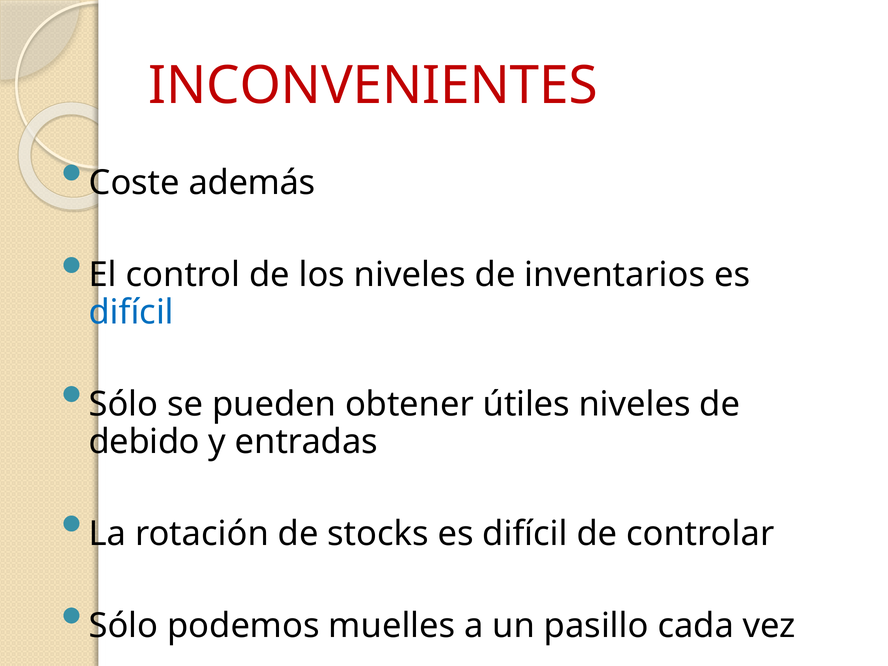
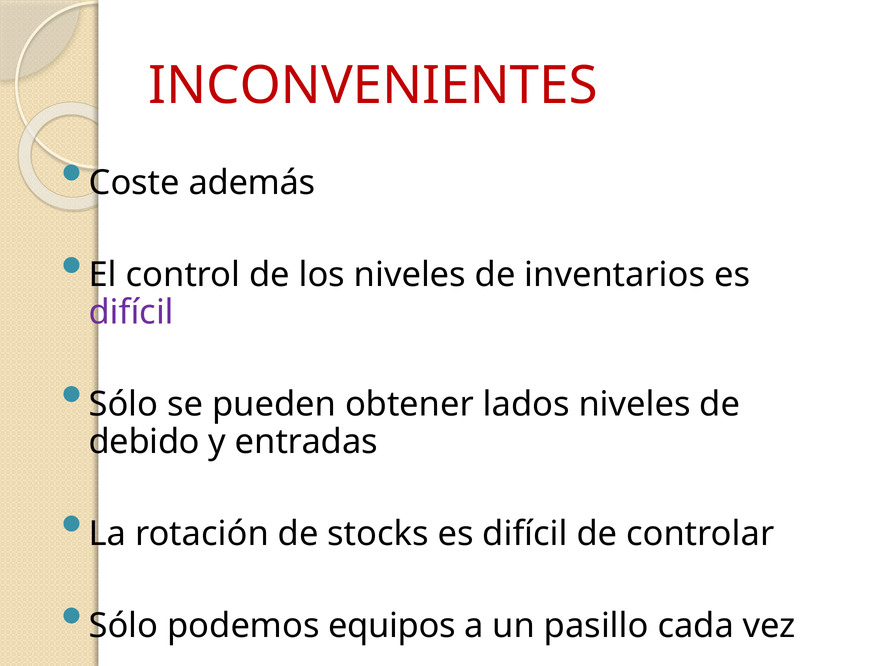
difícil colour: blue -> purple (131, 312)
útiles: útiles -> lados (526, 404)
muelles: muelles -> equipos (392, 626)
